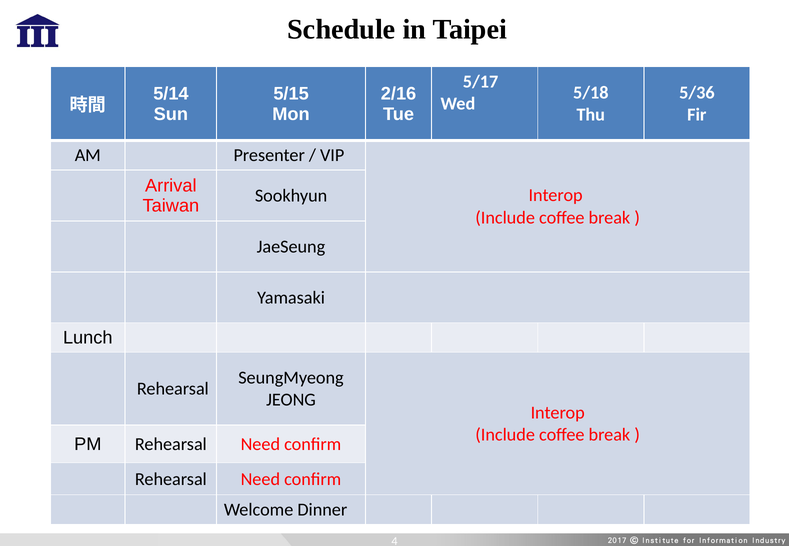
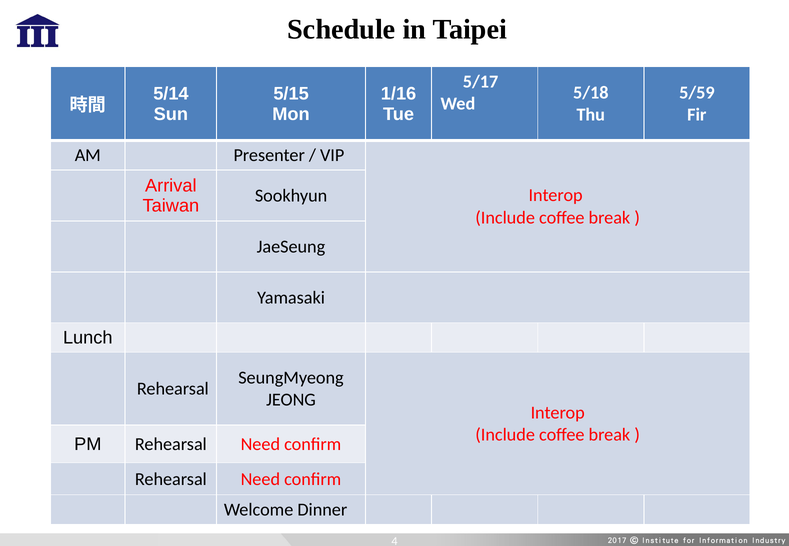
2/16: 2/16 -> 1/16 (399, 94)
5/36: 5/36 -> 5/59 (697, 93)
